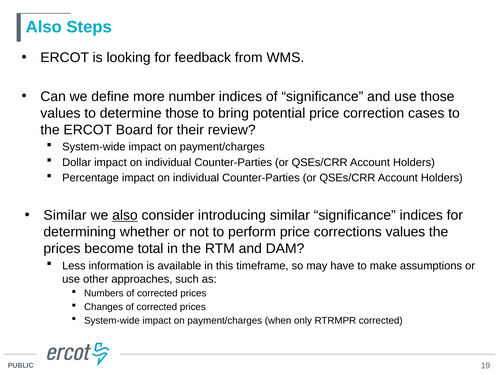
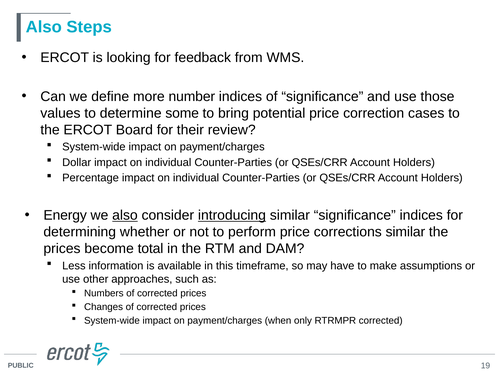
determine those: those -> some (182, 113)
Similar: Similar -> Energy (65, 215)
introducing underline: none -> present (232, 215)
corrections values: values -> similar (405, 232)
